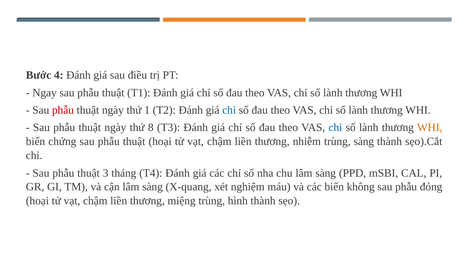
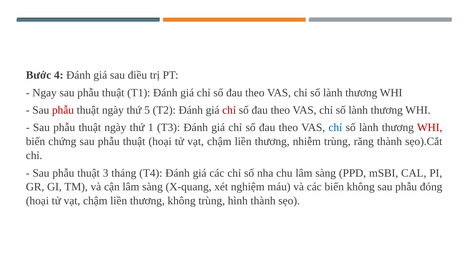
1: 1 -> 5 (147, 110)
chỉ colour: blue -> red (229, 110)
8: 8 -> 1 (151, 128)
WHI colour: orange -> red (430, 128)
trùng sàng: sàng -> răng (364, 141)
thương miệng: miệng -> không (182, 201)
